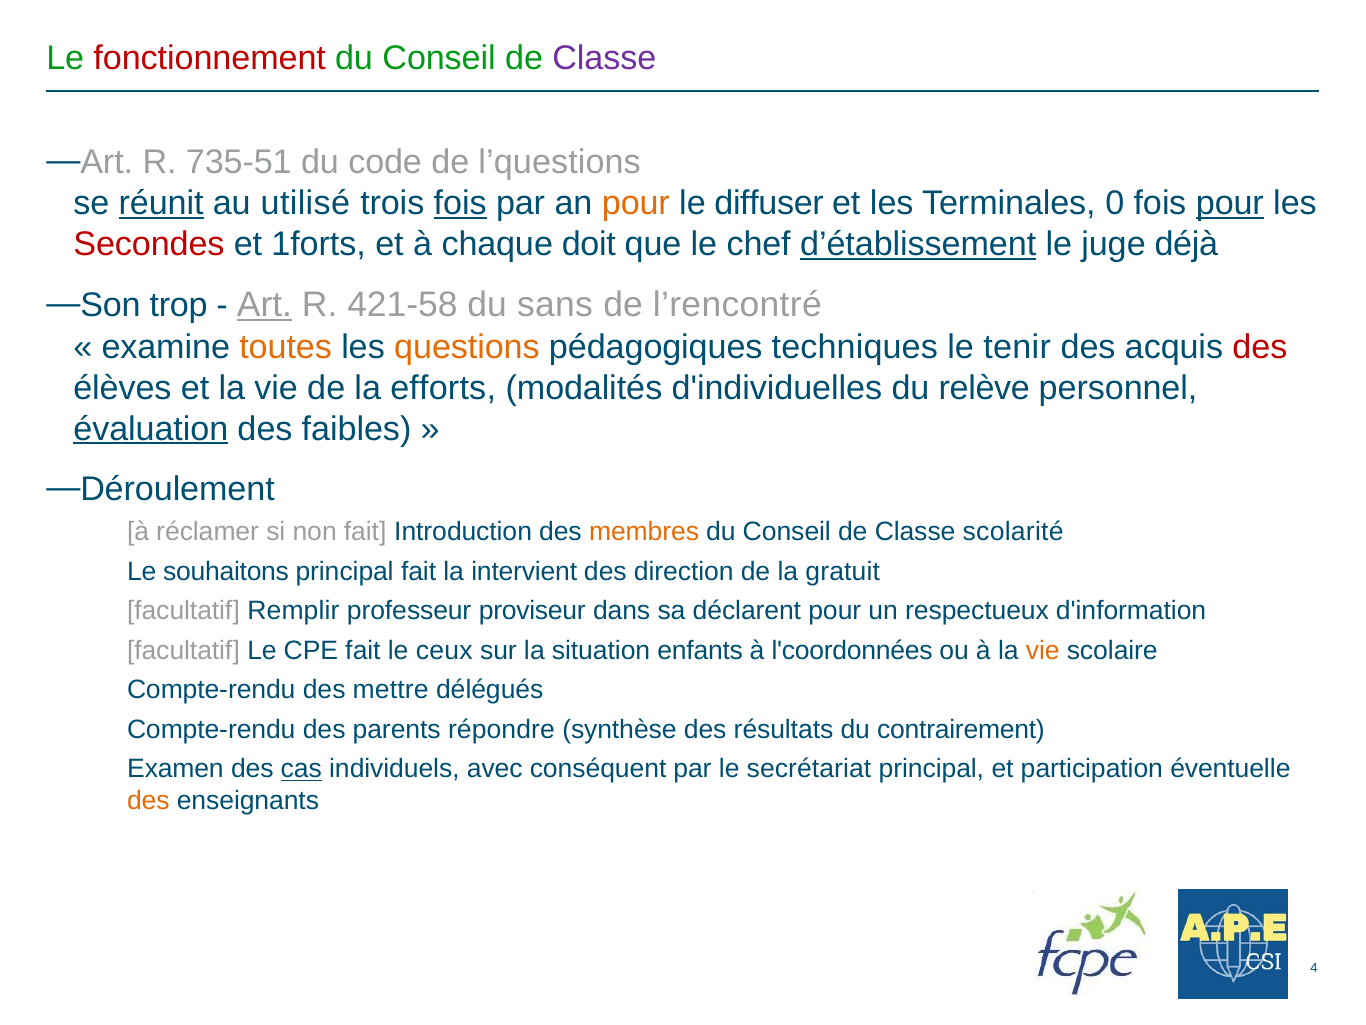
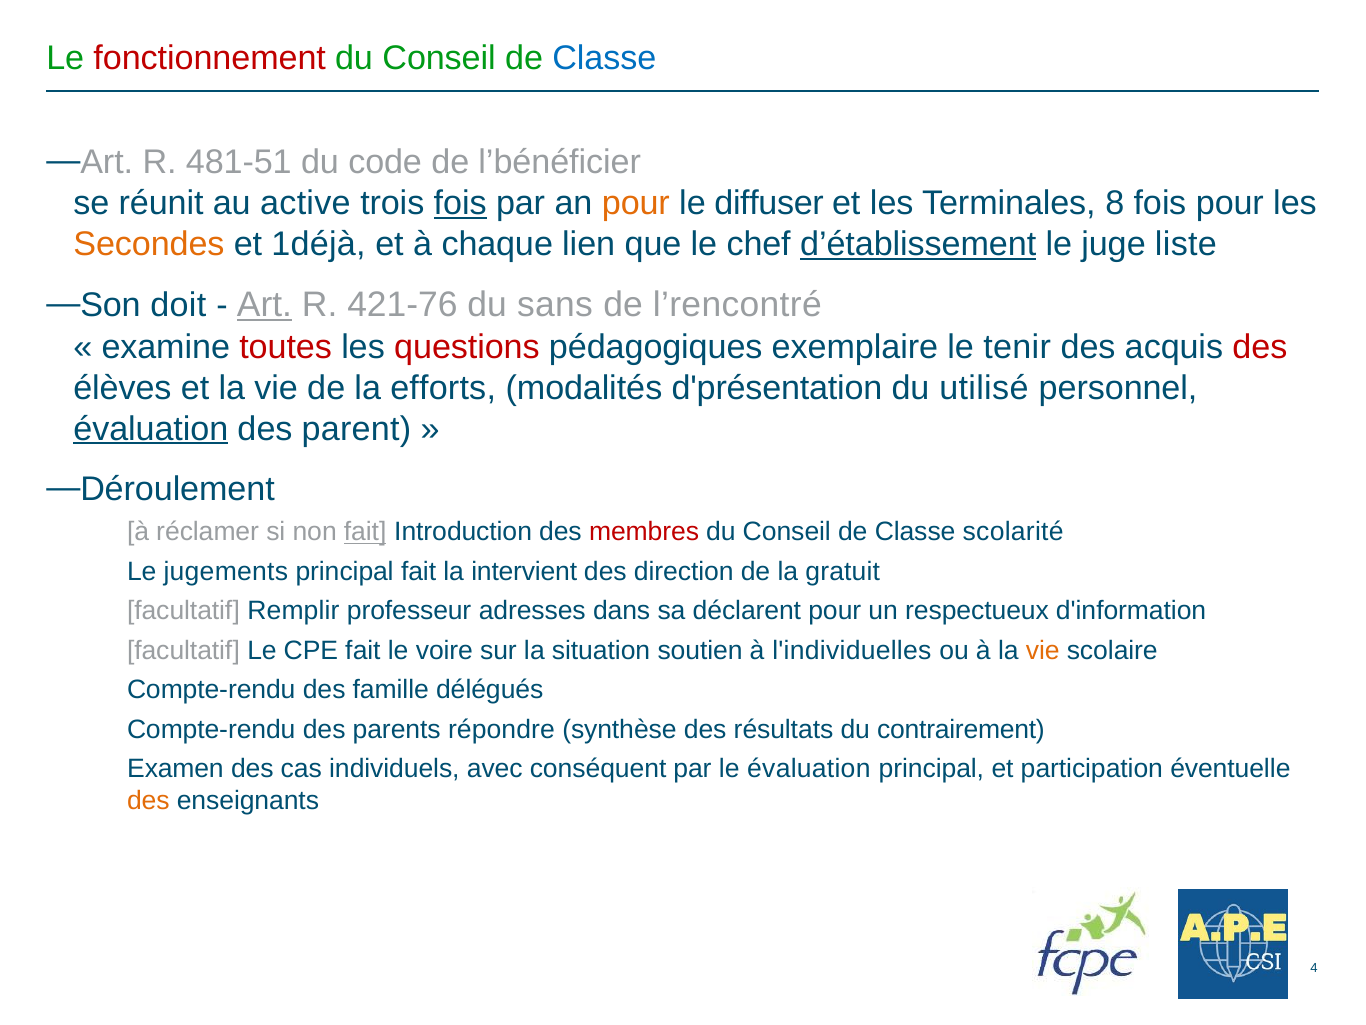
Classe colour: purple -> blue (604, 58)
735-51: 735-51 -> 481-51 (239, 162)
l’questions: l’questions -> l’bénéficier (560, 162)
réunit underline: present -> none (161, 203)
utilisé: utilisé -> active (305, 203)
0: 0 -> 8 (1115, 203)
pour underline: present -> none (1230, 203)
Secondes colour: red -> orange (149, 244)
1forts: 1forts -> 1déjà (318, 244)
doit: doit -> lien (589, 244)
déjà: déjà -> liste (1186, 244)
trop: trop -> doit (178, 305)
421-58: 421-58 -> 421-76 (402, 305)
toutes colour: orange -> red (286, 347)
questions colour: orange -> red (467, 347)
techniques: techniques -> exemplaire (855, 347)
d'individuelles: d'individuelles -> d'présentation (777, 388)
relève: relève -> utilisé (984, 388)
faibles: faibles -> parent (356, 429)
fait underline: none -> present (365, 532)
membres colour: orange -> red (644, 532)
souhaitons: souhaitons -> jugements (226, 571)
proviseur: proviseur -> adresses (532, 611)
ceux: ceux -> voire (444, 650)
enfants: enfants -> soutien (700, 650)
l'coordonnées: l'coordonnées -> l'individuelles (852, 650)
mettre: mettre -> famille (391, 690)
cas underline: present -> none (301, 769)
le secrétariat: secrétariat -> évaluation (809, 769)
